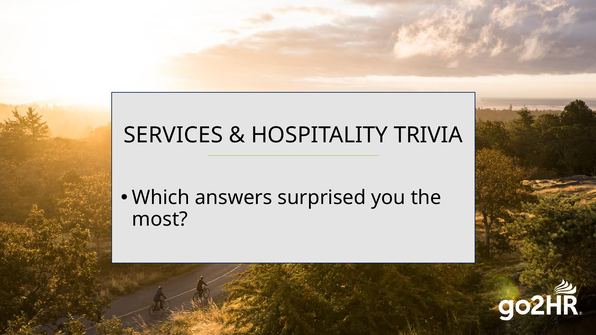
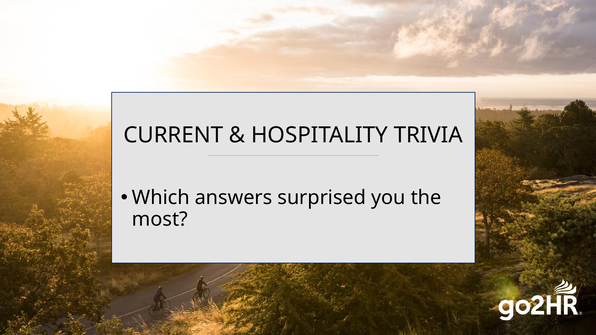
SERVICES: SERVICES -> CURRENT (173, 135)
